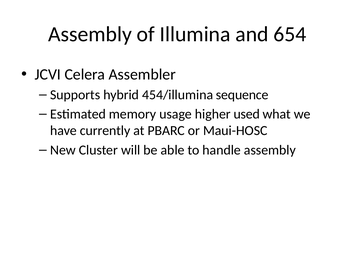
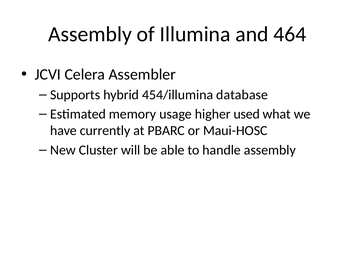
654: 654 -> 464 (290, 34)
sequence: sequence -> database (242, 95)
